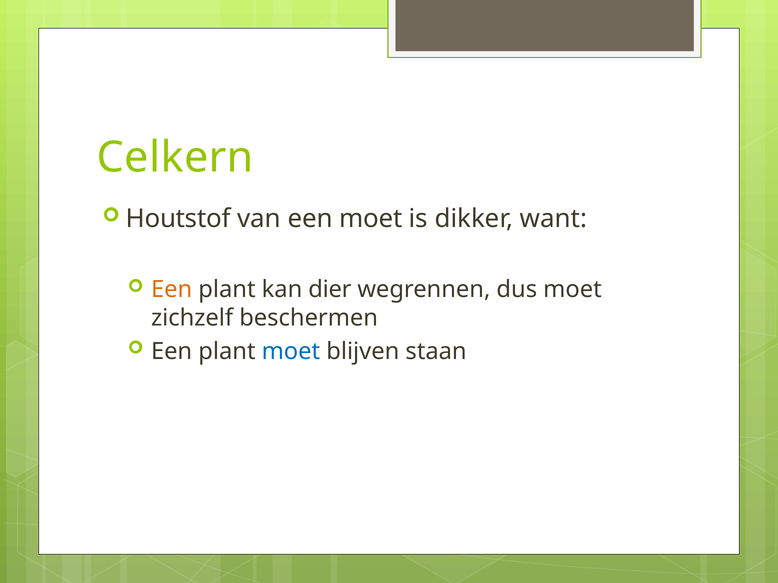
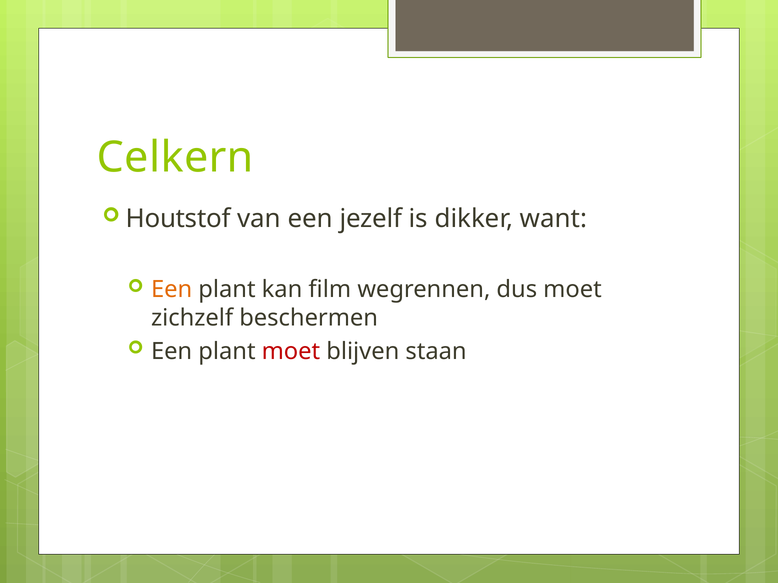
een moet: moet -> jezelf (371, 219)
dier: dier -> film (330, 290)
moet colour: blue -> red (291, 351)
